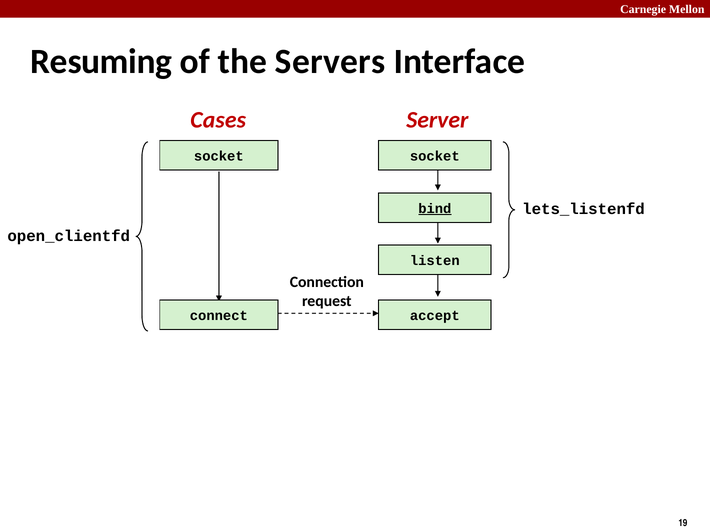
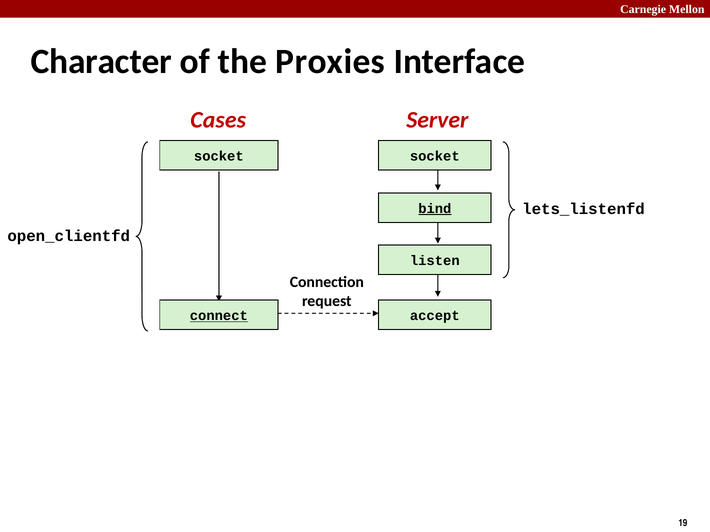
Resuming: Resuming -> Character (101, 62)
Servers: Servers -> Proxies (330, 62)
connect underline: none -> present (219, 316)
